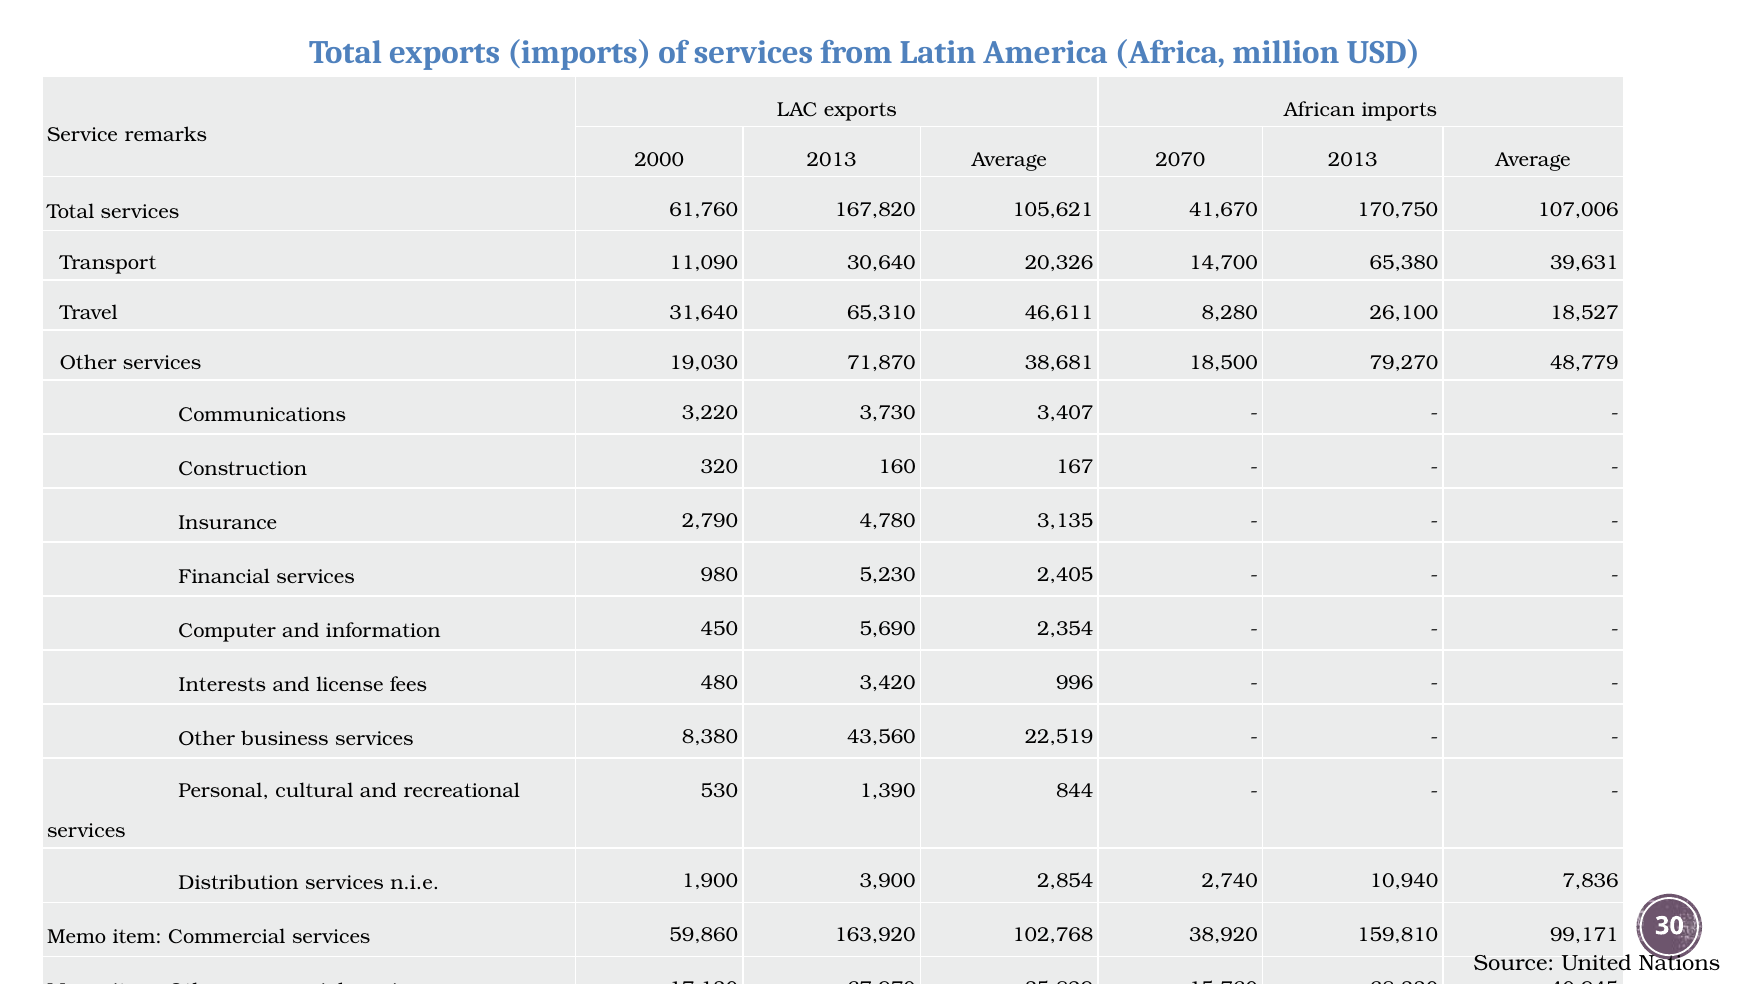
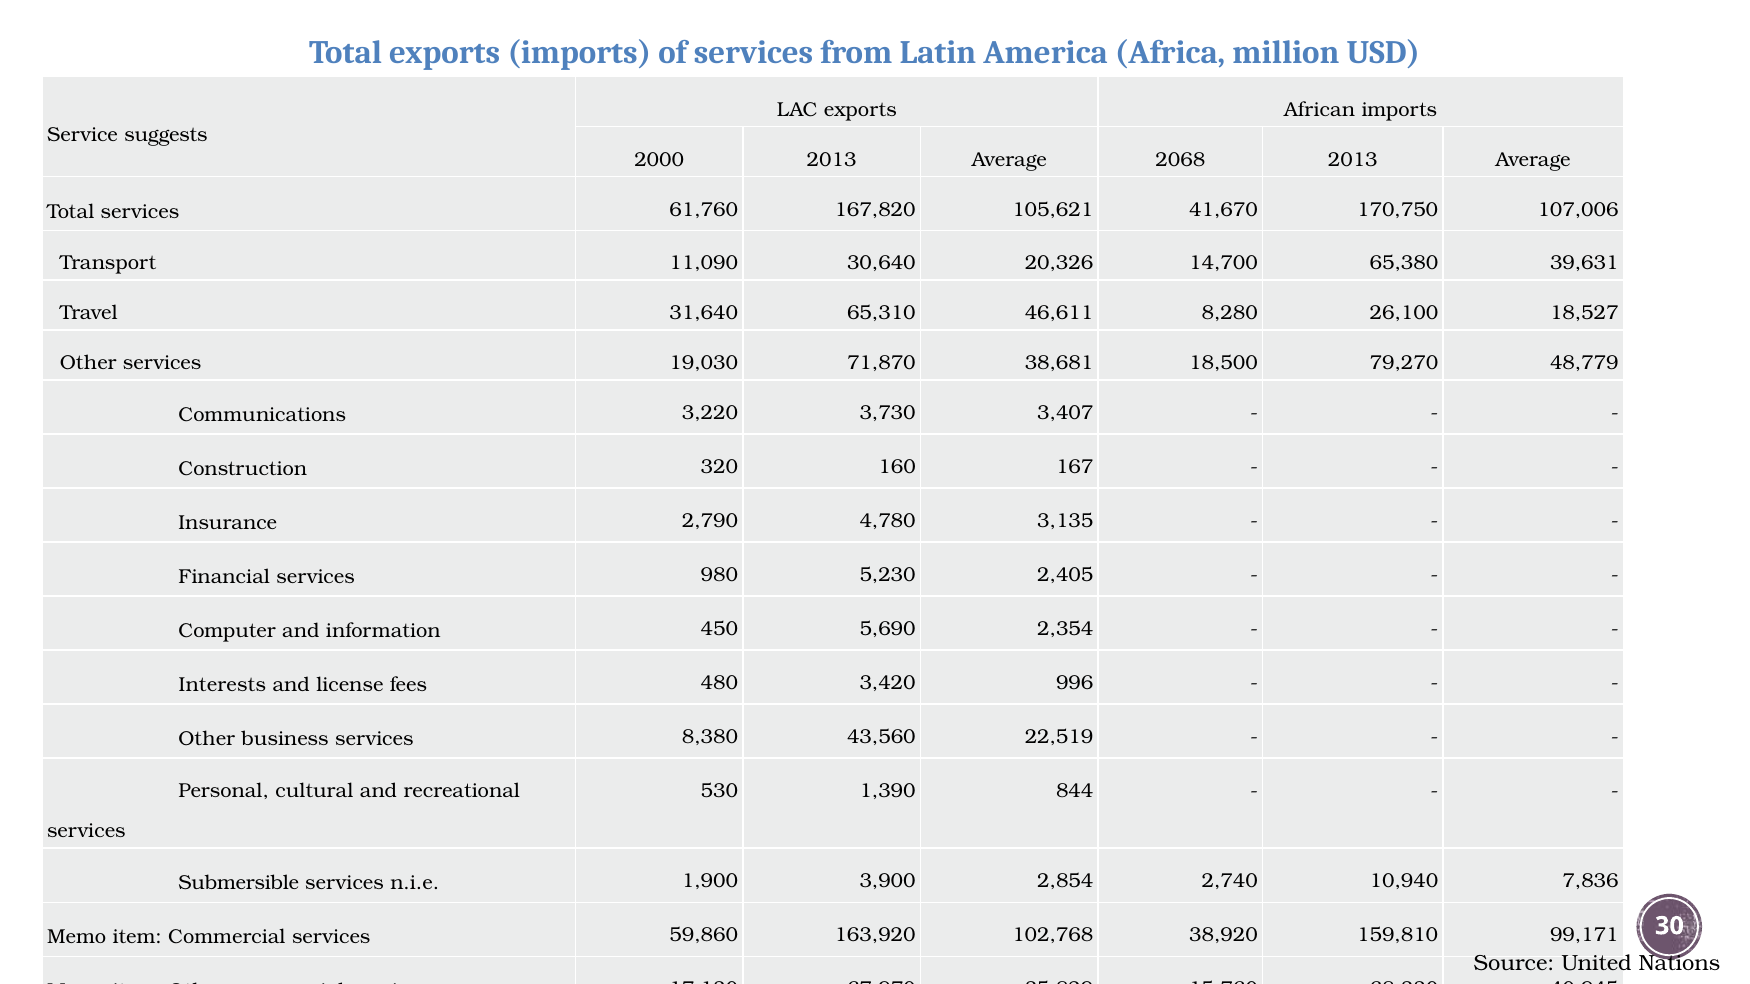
remarks: remarks -> suggests (166, 135)
2070: 2070 -> 2068 (1180, 160)
Distribution: Distribution -> Submersible (239, 884)
